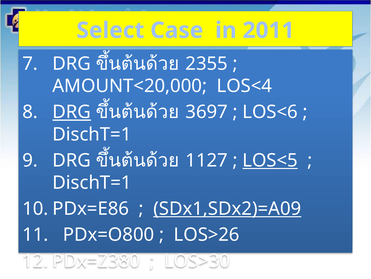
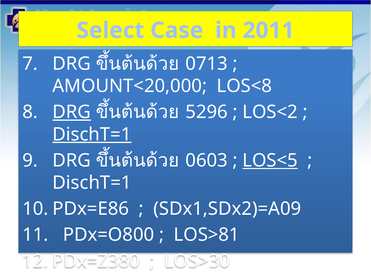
2355: 2355 -> 0713 (207, 64)
LOS<4: LOS<4 -> LOS<8 (244, 86)
3697: 3697 -> 5296 (207, 112)
LOS<6: LOS<6 -> LOS<2 (270, 112)
DischT=1 underline: none -> present (92, 134)
1127: 1127 -> 0603 (207, 160)
SDx1,SDx2)=A09 underline: present -> none (227, 208)
LOS>26: LOS>26 -> LOS>81 (207, 234)
